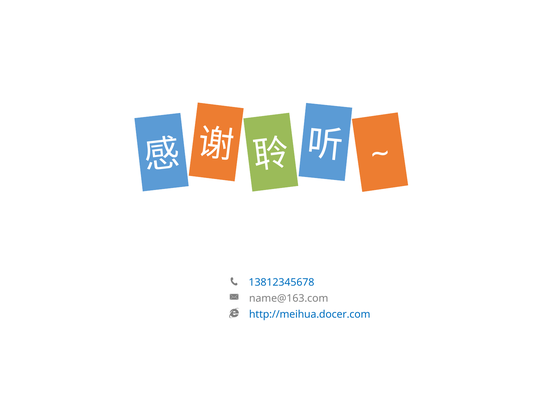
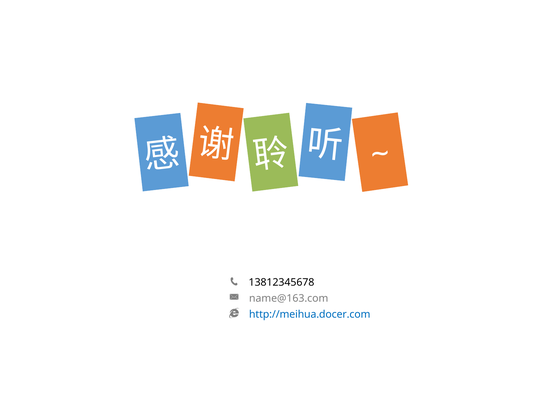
13812345678 colour: blue -> black (281, 282)
